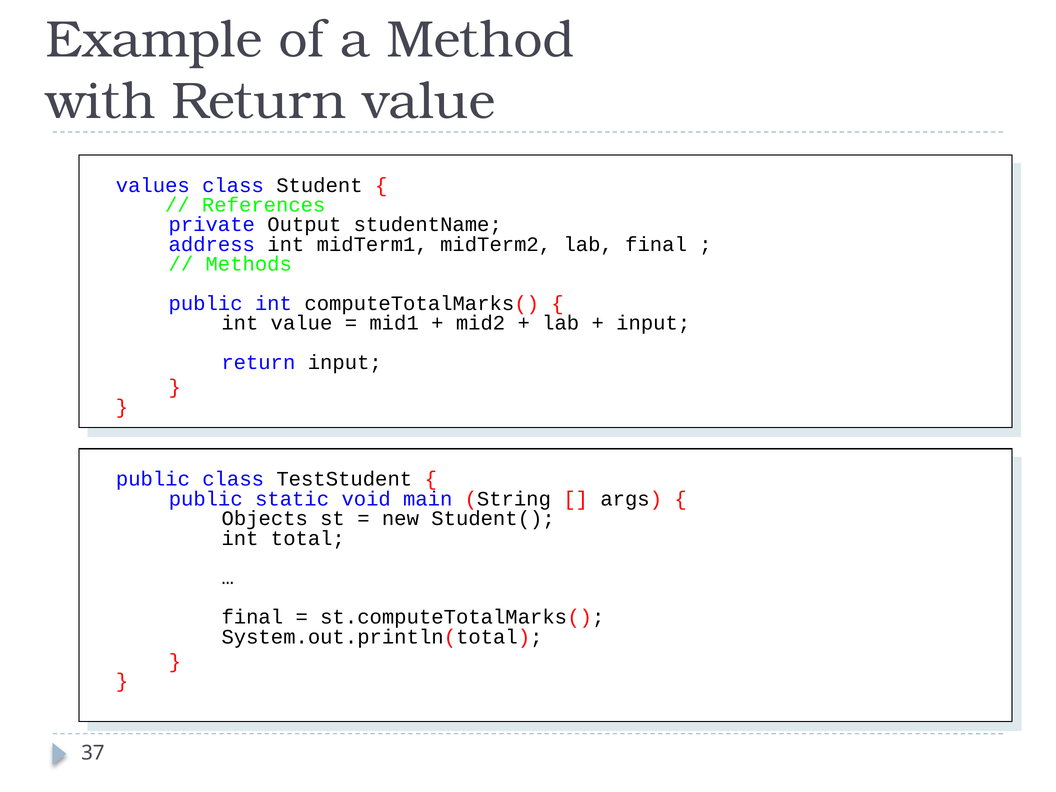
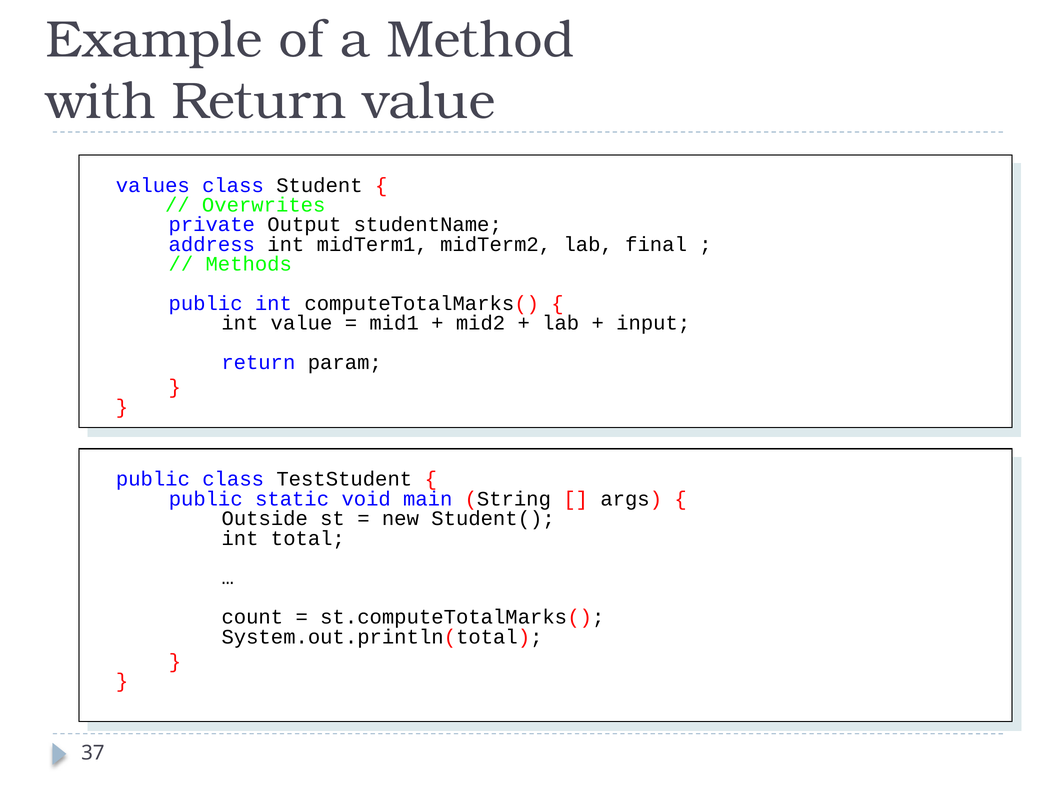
References: References -> Overwrites (264, 205)
return input: input -> param (345, 363)
Objects: Objects -> Outside (265, 519)
final: final -> count (252, 617)
